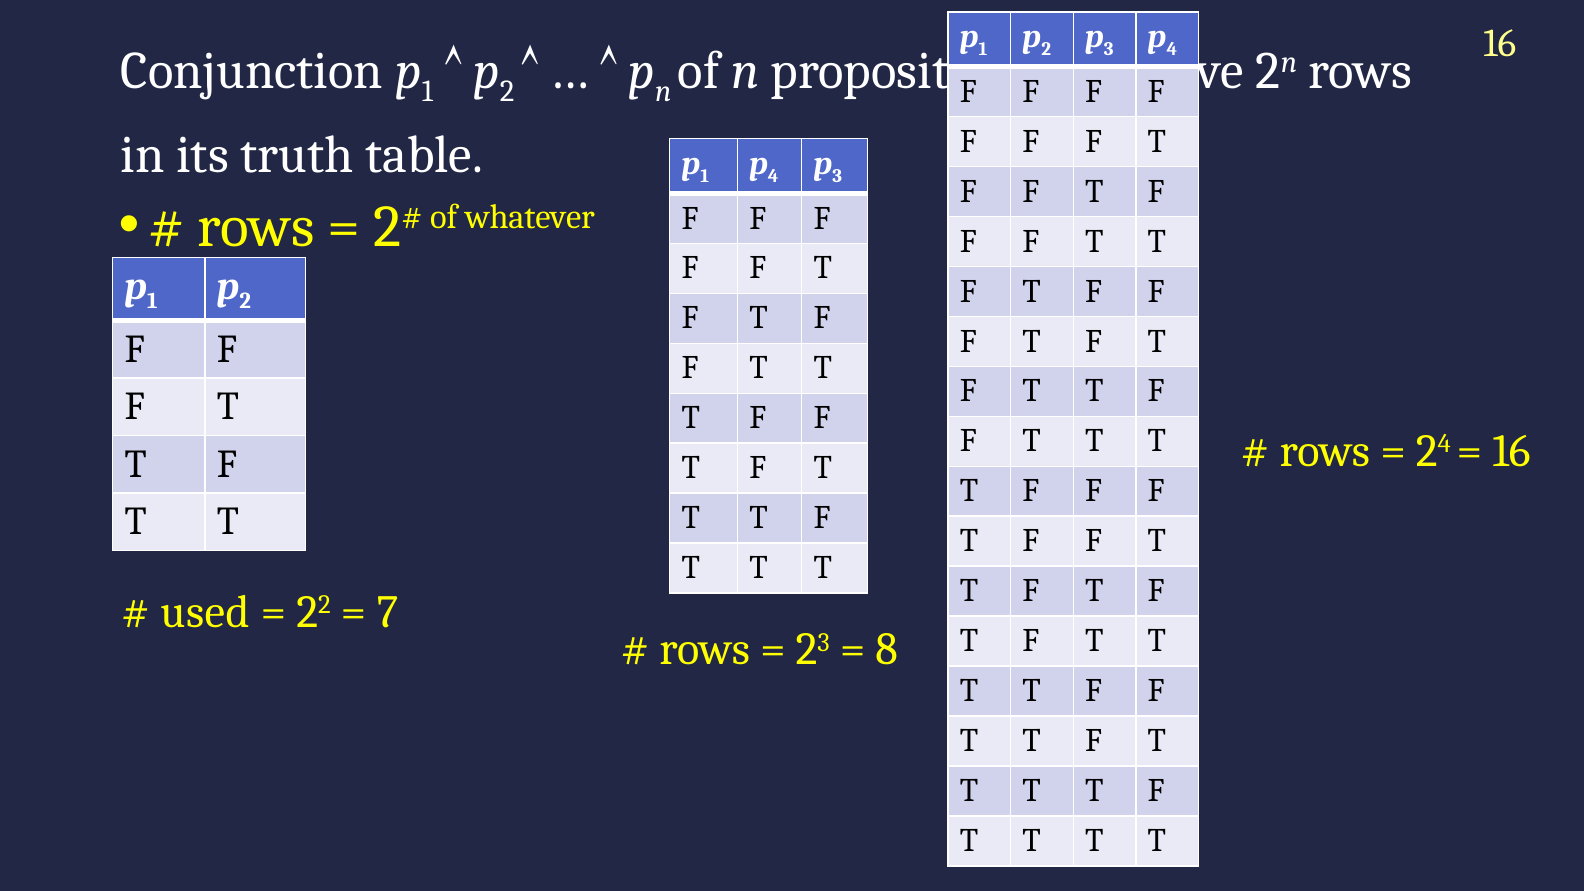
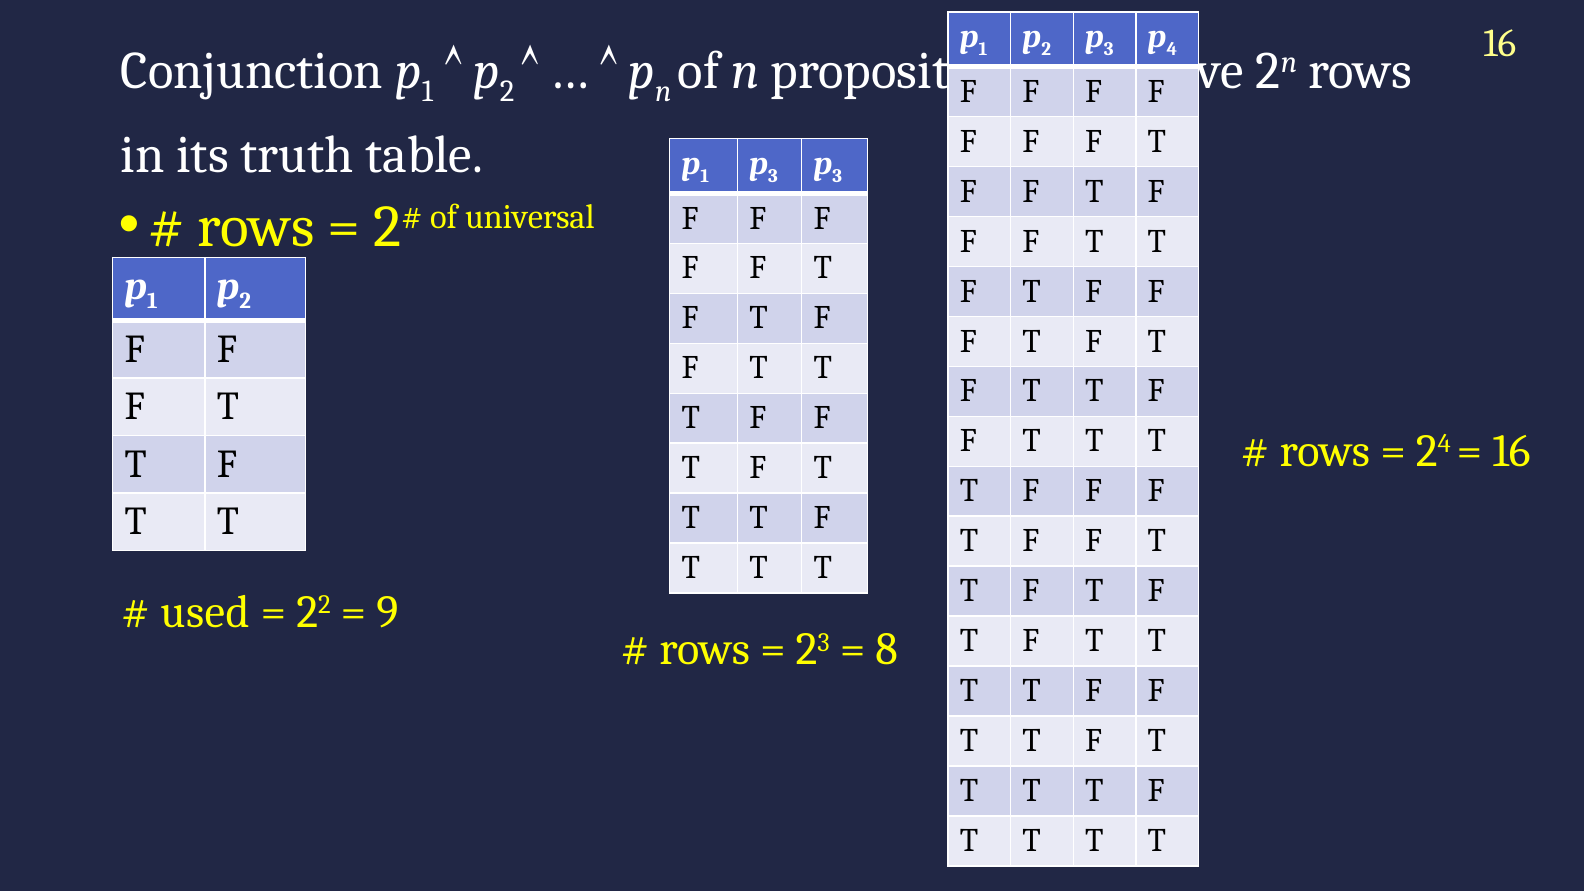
4: 4 -> 3 (773, 176)
whatever: whatever -> universal (530, 217)
7: 7 -> 9 (387, 612)
